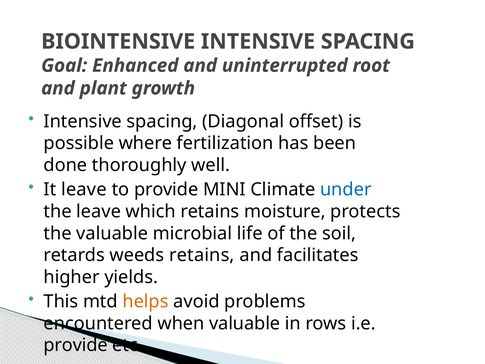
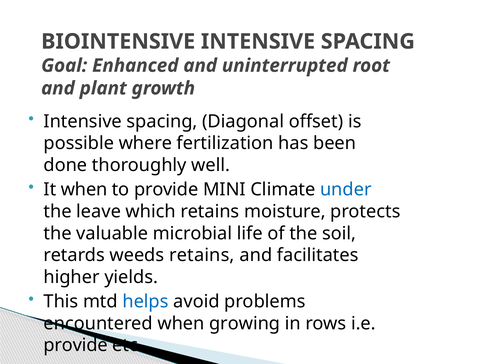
It leave: leave -> when (84, 189)
helps colour: orange -> blue (146, 301)
when valuable: valuable -> growing (245, 323)
